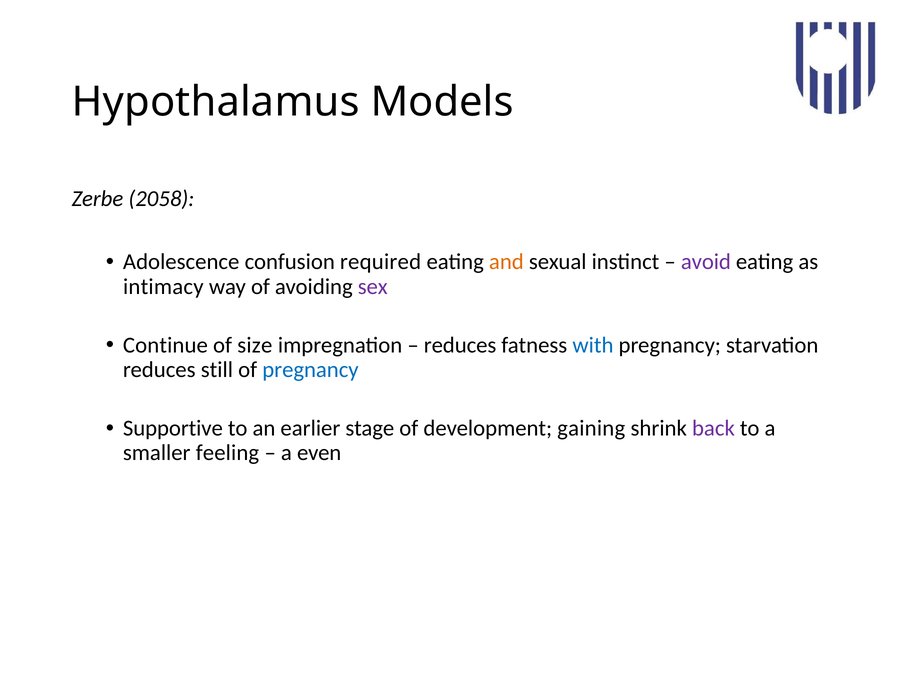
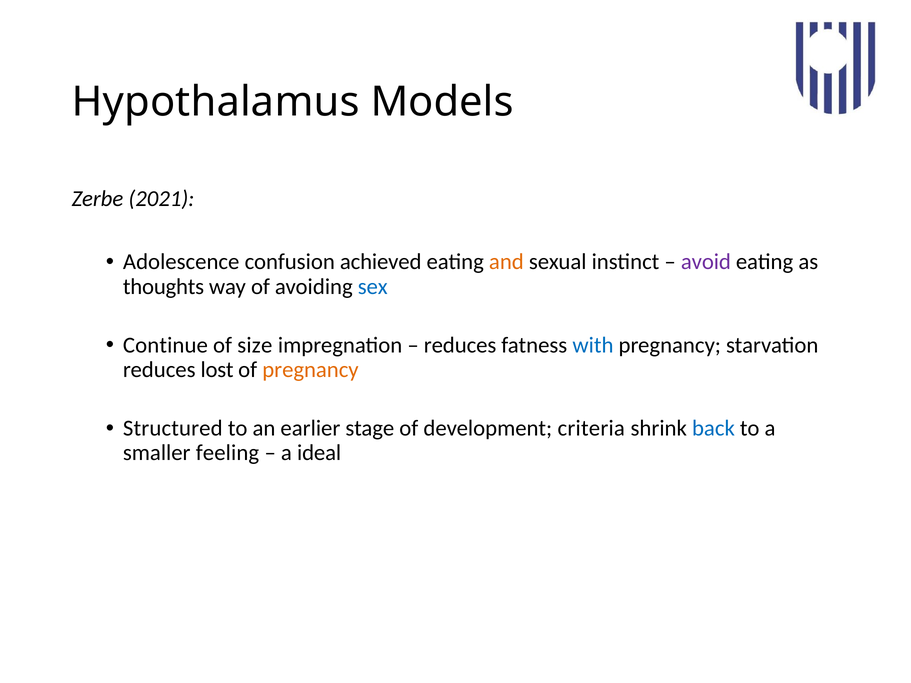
2058: 2058 -> 2021 (161, 199)
required: required -> achieved (381, 262)
intimacy: intimacy -> thoughts (164, 287)
sex colour: purple -> blue (373, 287)
still: still -> lost (217, 370)
pregnancy colour: blue -> orange (310, 370)
Supportive: Supportive -> Structured (173, 429)
gaining: gaining -> criteria (591, 429)
back colour: purple -> blue (713, 429)
even: even -> ideal (319, 453)
